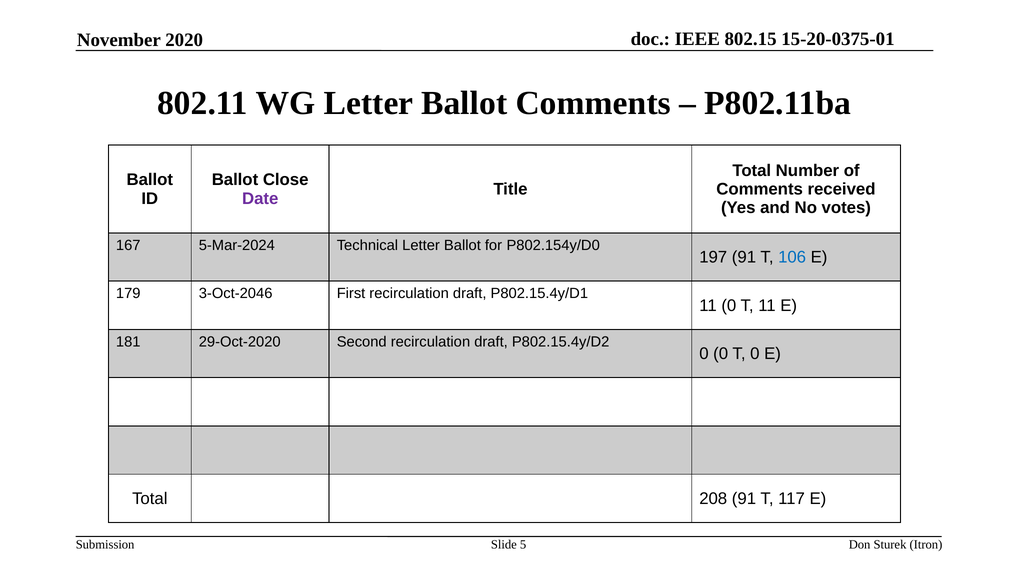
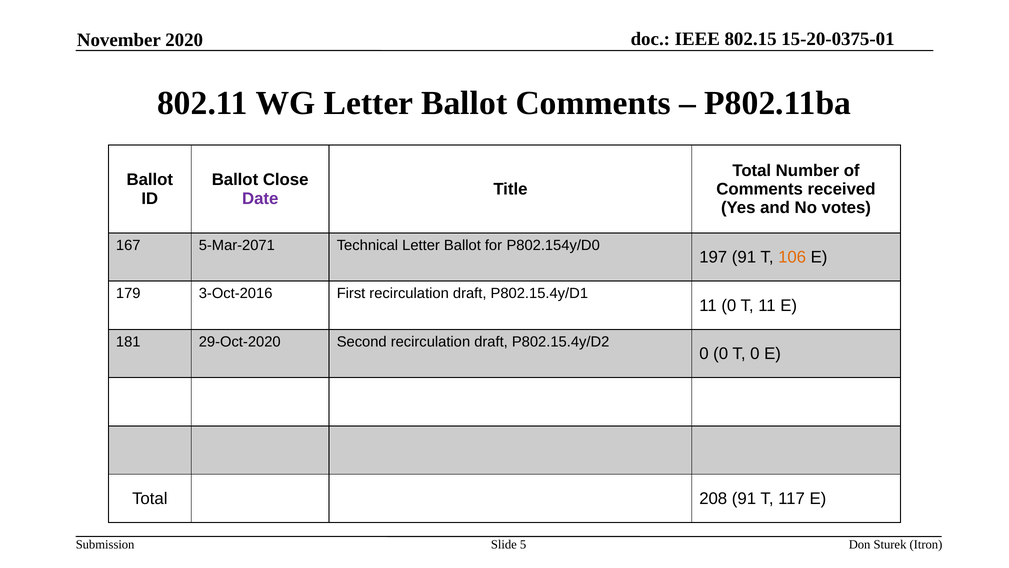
5-Mar-2024: 5-Mar-2024 -> 5-Mar-2071 (237, 245)
106 colour: blue -> orange (792, 257)
3-Oct-2046: 3-Oct-2046 -> 3-Oct-2016 (236, 293)
